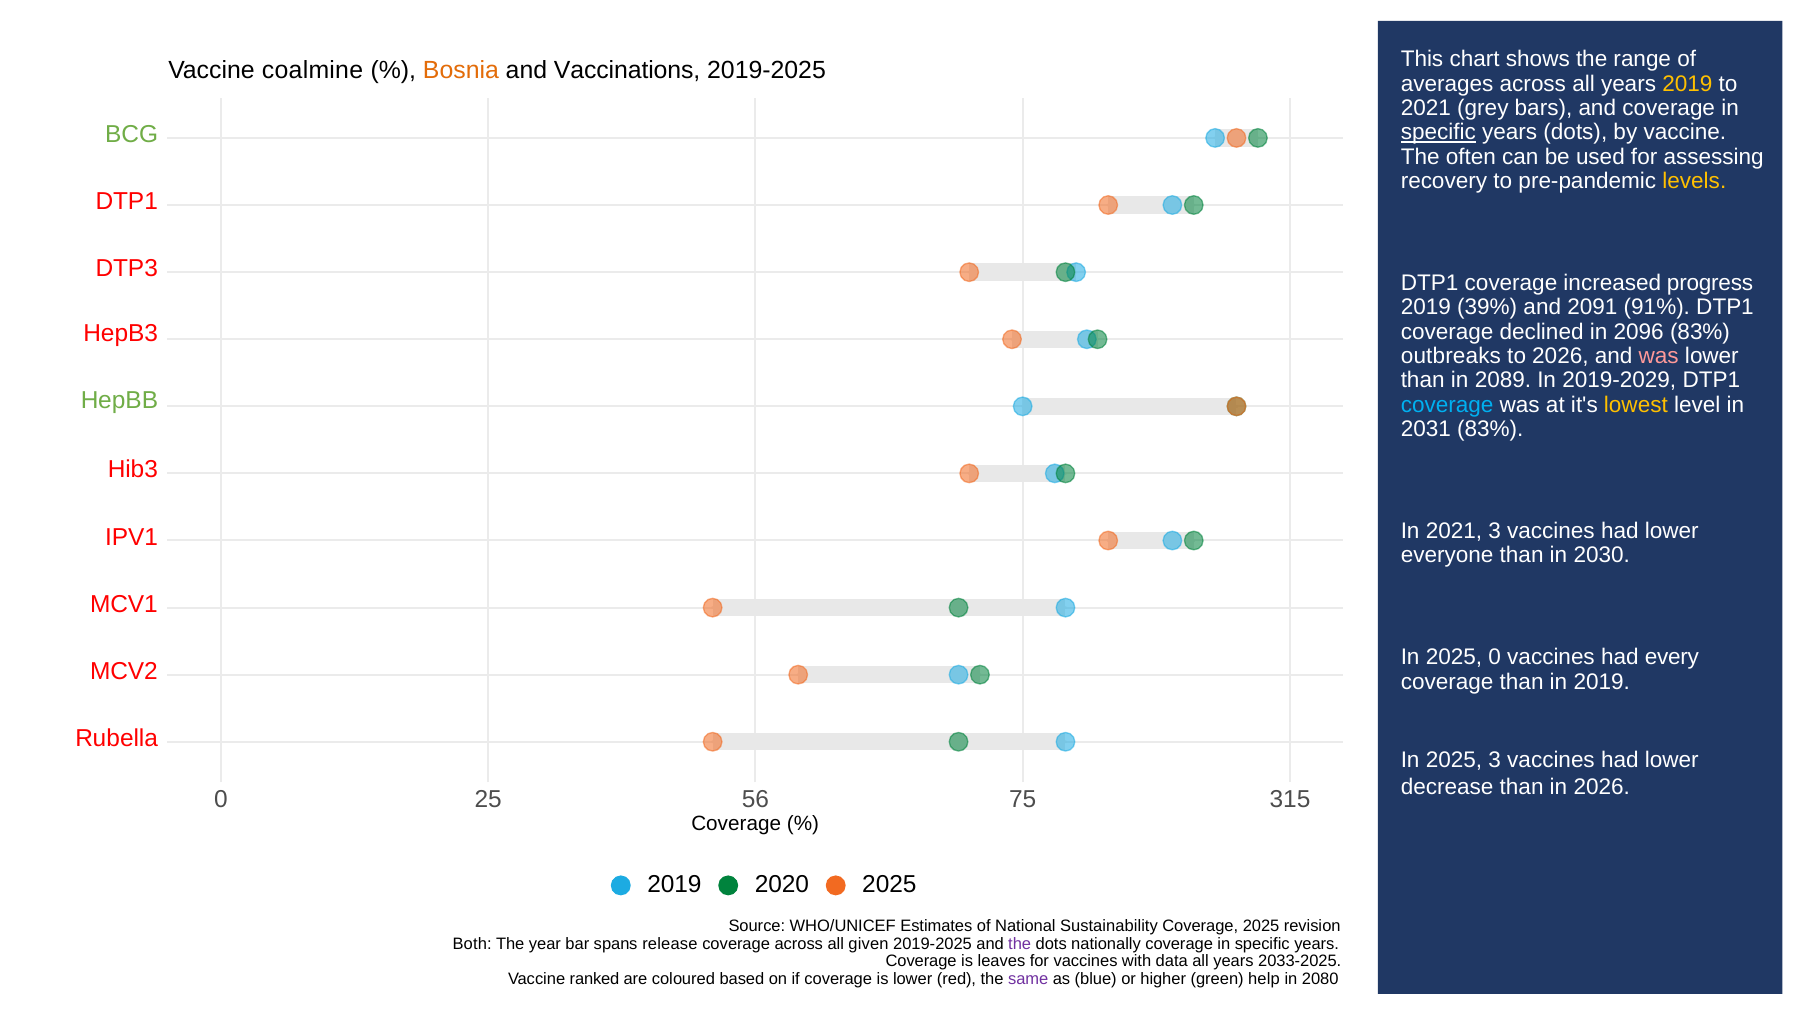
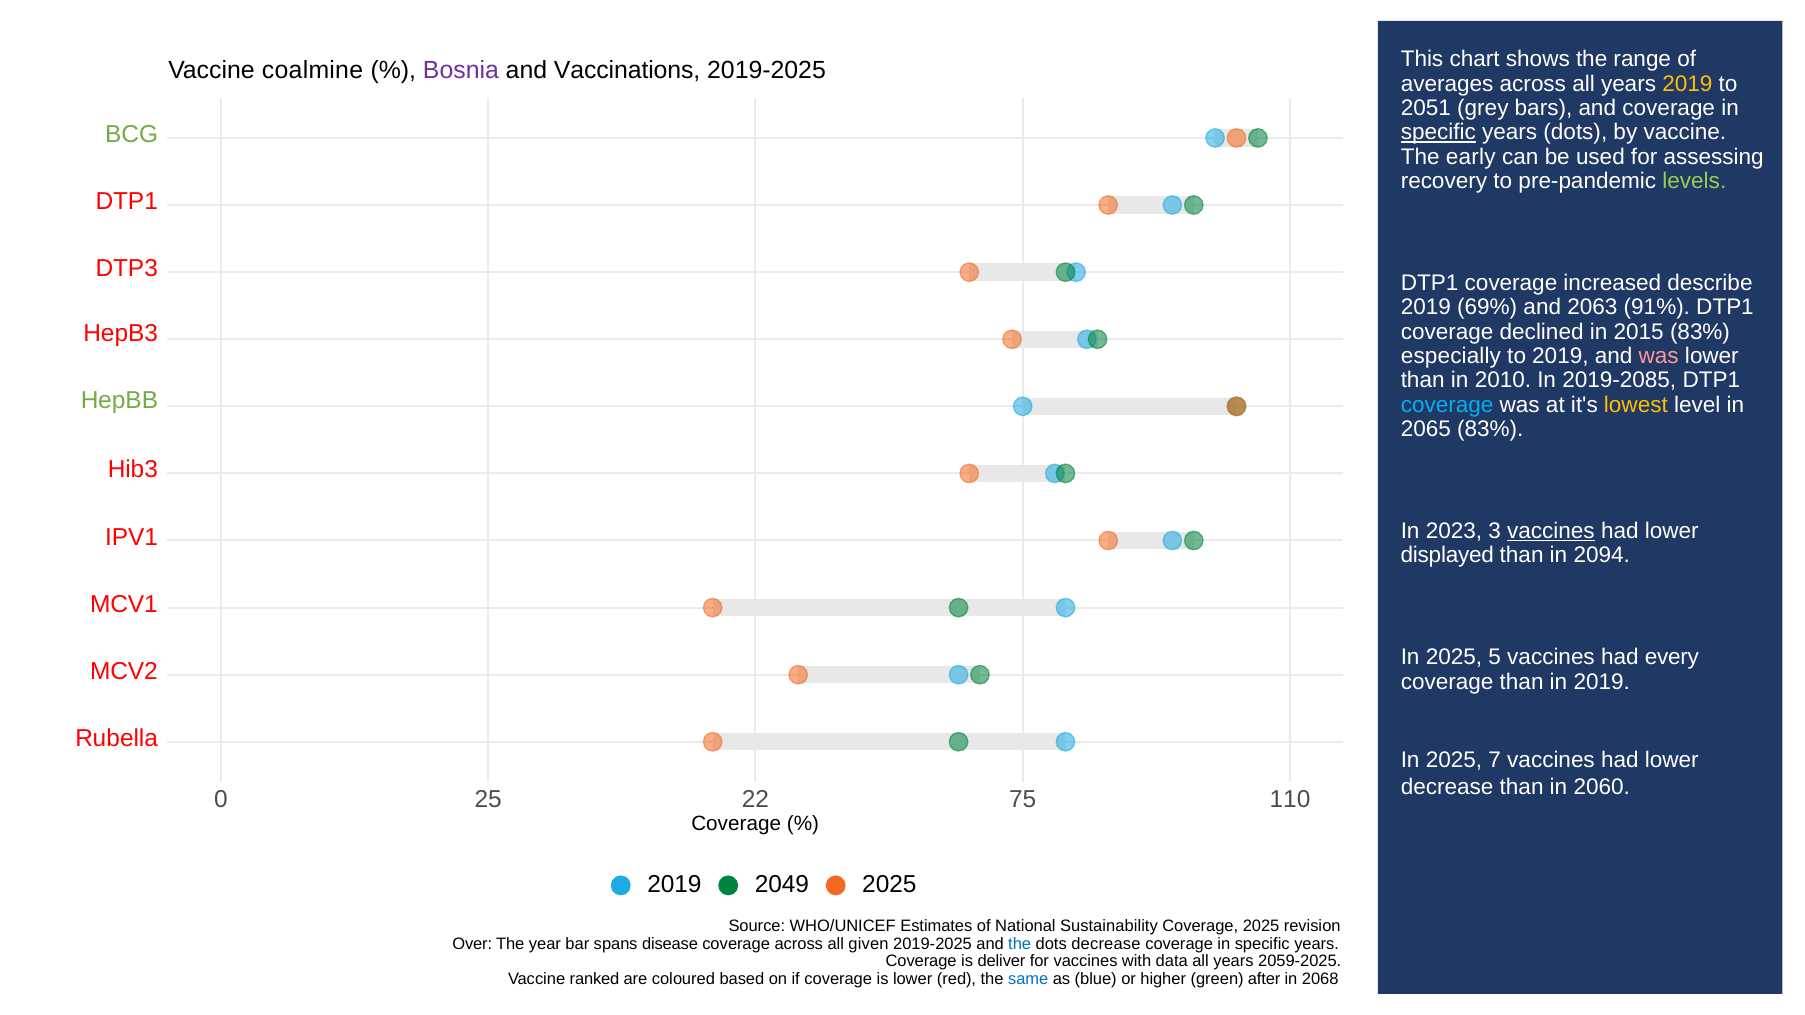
Bosnia colour: orange -> purple (461, 70)
2021: 2021 -> 2051 (1426, 108)
often: often -> early (1471, 157)
levels colour: yellow -> light green (1694, 181)
progress: progress -> describe (1710, 283)
39%: 39% -> 69% (1487, 307)
2091: 2091 -> 2063 (1592, 307)
2096: 2096 -> 2015 (1639, 332)
outbreaks: outbreaks -> especially (1451, 356)
to 2026: 2026 -> 2019 (1560, 356)
2089: 2089 -> 2010 (1503, 381)
2019-2029: 2019-2029 -> 2019-2085 (1619, 381)
2031: 2031 -> 2065 (1426, 429)
In 2021: 2021 -> 2023 (1454, 531)
vaccines underline: none -> present (1551, 531)
everyone: everyone -> displayed (1447, 556)
2030: 2030 -> 2094 (1602, 556)
2025 0: 0 -> 5 (1495, 658)
2025 3: 3 -> 7 (1495, 760)
in 2026: 2026 -> 2060 (1602, 787)
56: 56 -> 22 (755, 799)
315: 315 -> 110 (1290, 799)
2020: 2020 -> 2049 (782, 885)
Both: Both -> Over (472, 944)
release: release -> disease (670, 944)
the colour: purple -> blue (1020, 944)
dots nationally: nationally -> decrease (1106, 944)
leaves: leaves -> deliver (1002, 962)
2033-2025: 2033-2025 -> 2059-2025 (1300, 962)
same colour: purple -> blue (1028, 980)
help: help -> after (1264, 980)
2080: 2080 -> 2068 (1320, 980)
